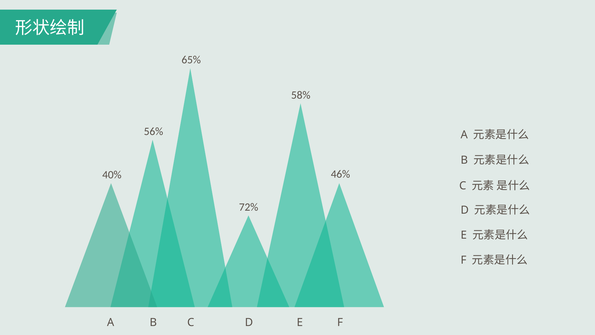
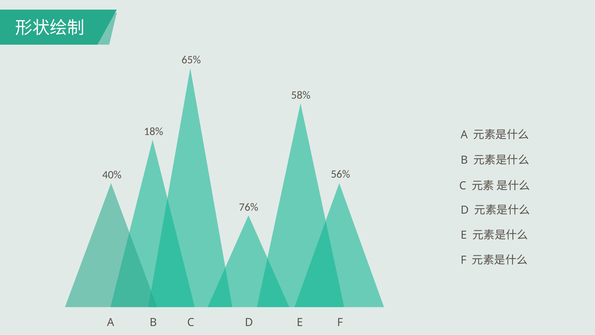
56%: 56% -> 18% (154, 131)
46%: 46% -> 56% (340, 174)
72%: 72% -> 76% (249, 207)
